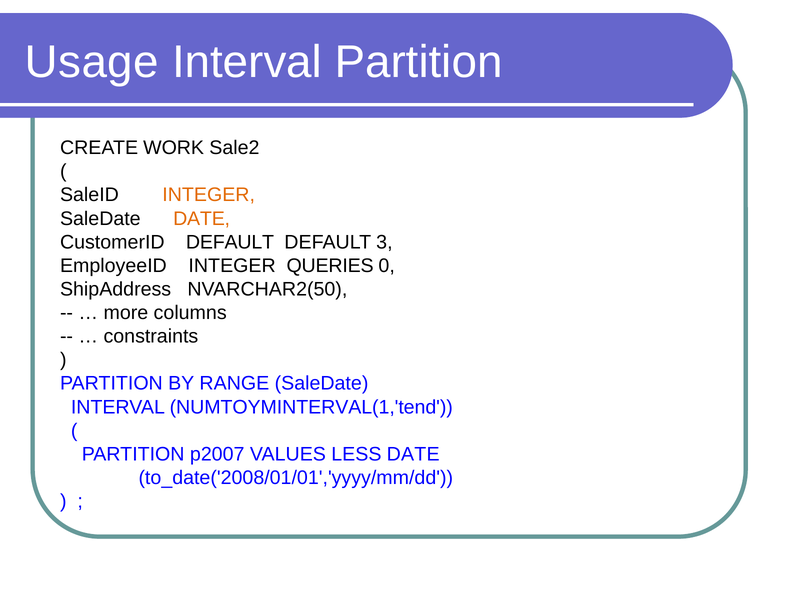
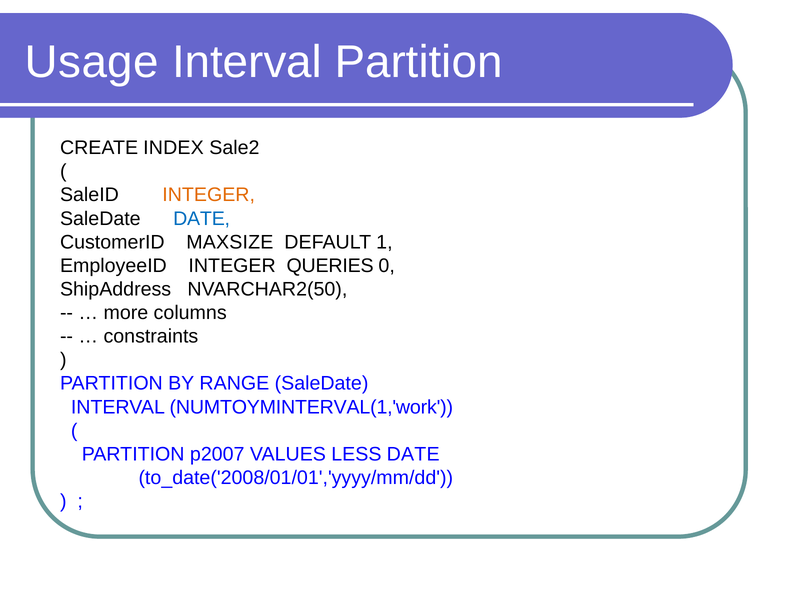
WORK: WORK -> INDEX (173, 148)
DATE colour: orange -> blue (202, 218)
CustomerID DEFAULT: DEFAULT -> MAXSIZE (230, 242)
3: 3 -> 1 (384, 242)
NUMTOYMINTERVAL(1,'tend: NUMTOYMINTERVAL(1,'tend -> NUMTOYMINTERVAL(1,'work (311, 407)
